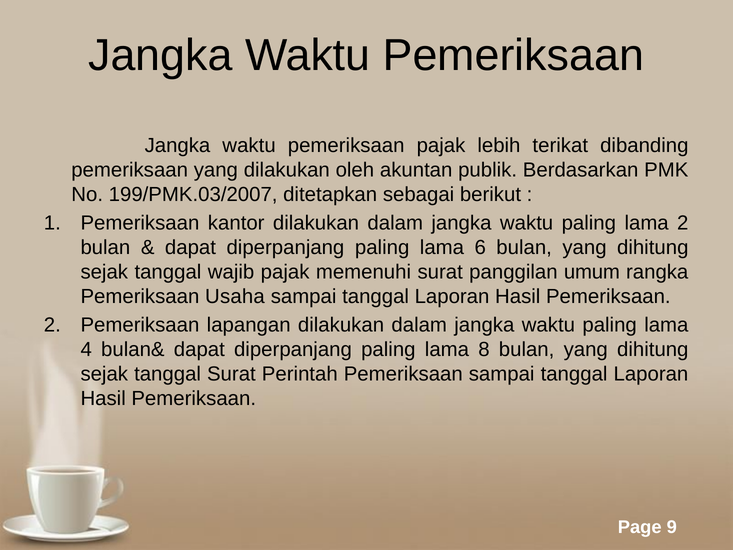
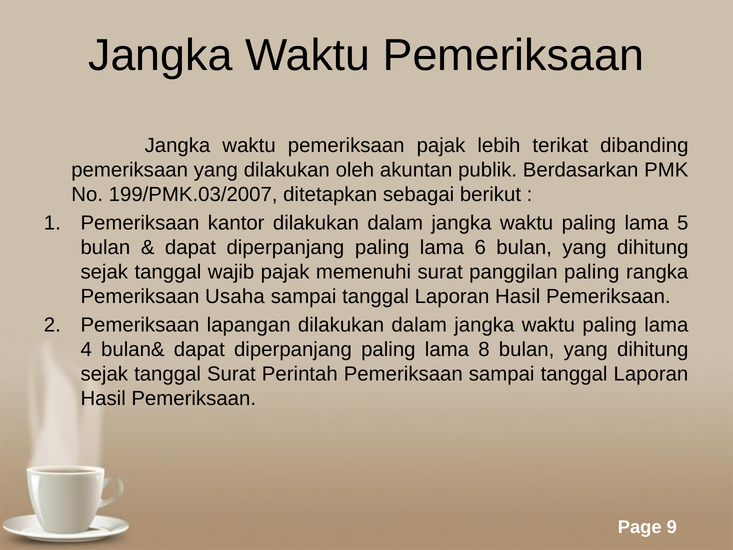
lama 2: 2 -> 5 (683, 223)
panggilan umum: umum -> paling (592, 272)
